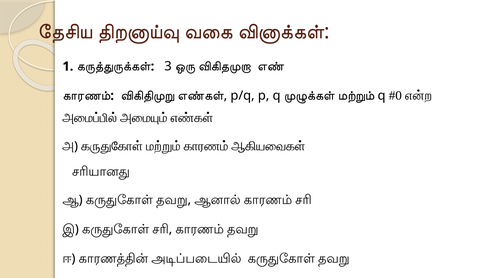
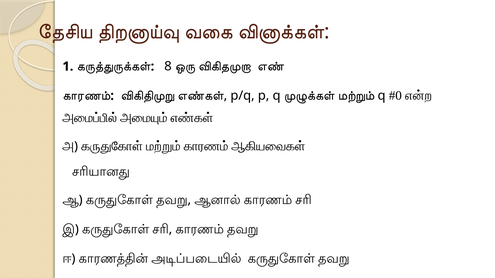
3: 3 -> 8 (168, 66)
